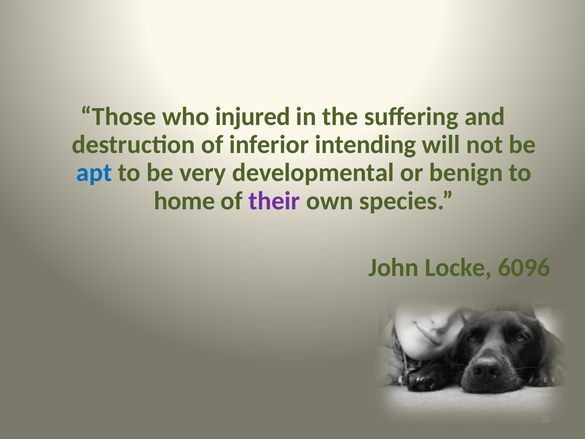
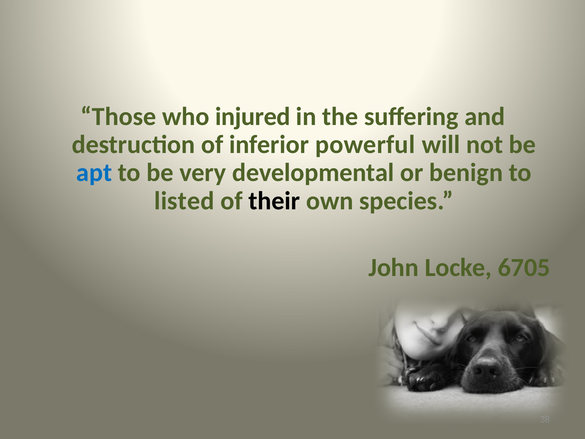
intending: intending -> powerful (365, 145)
home: home -> listed (184, 201)
their colour: purple -> black (274, 201)
6096: 6096 -> 6705 (524, 267)
